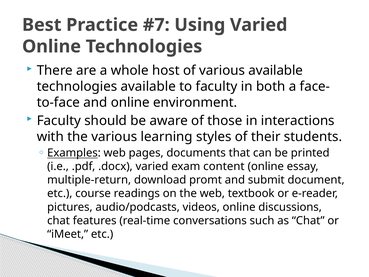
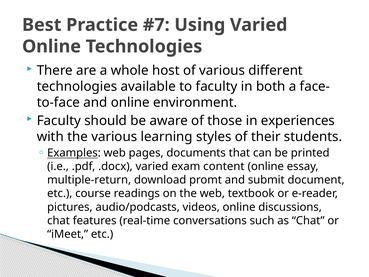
various available: available -> different (276, 71)
interactions: interactions -> experiences (298, 121)
